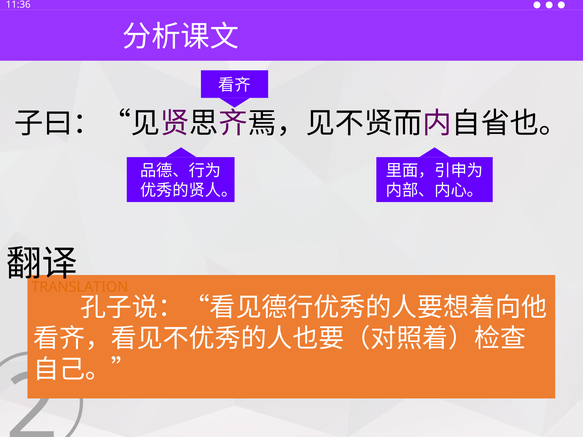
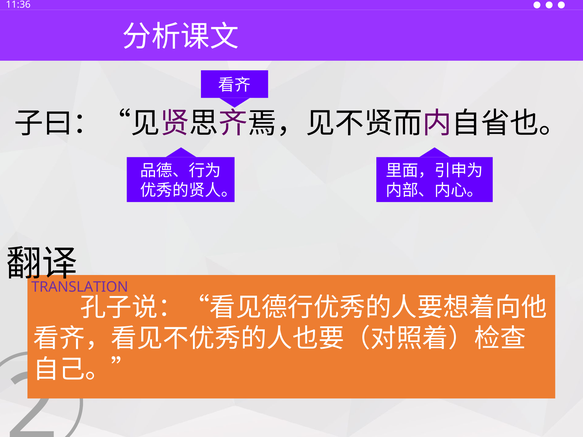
TRANSLATION colour: orange -> purple (80, 287)
